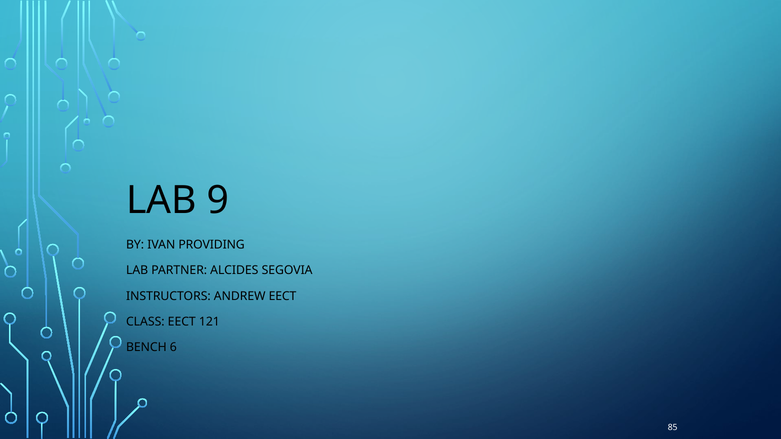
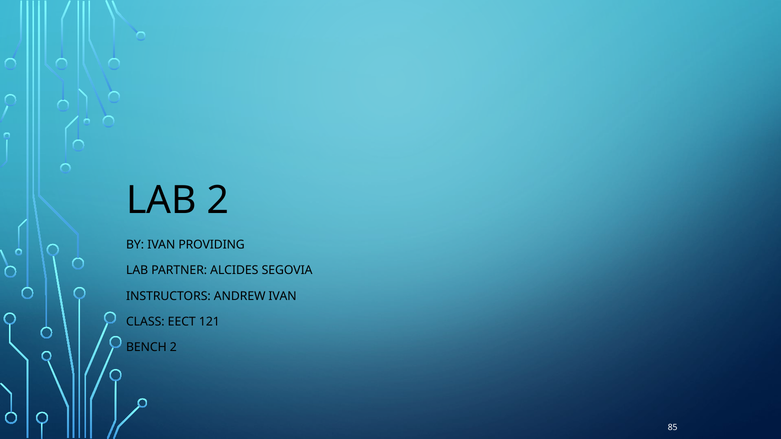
LAB 9: 9 -> 2 (218, 201)
ANDREW EECT: EECT -> IVAN (282, 296)
BENCH 6: 6 -> 2 (173, 348)
